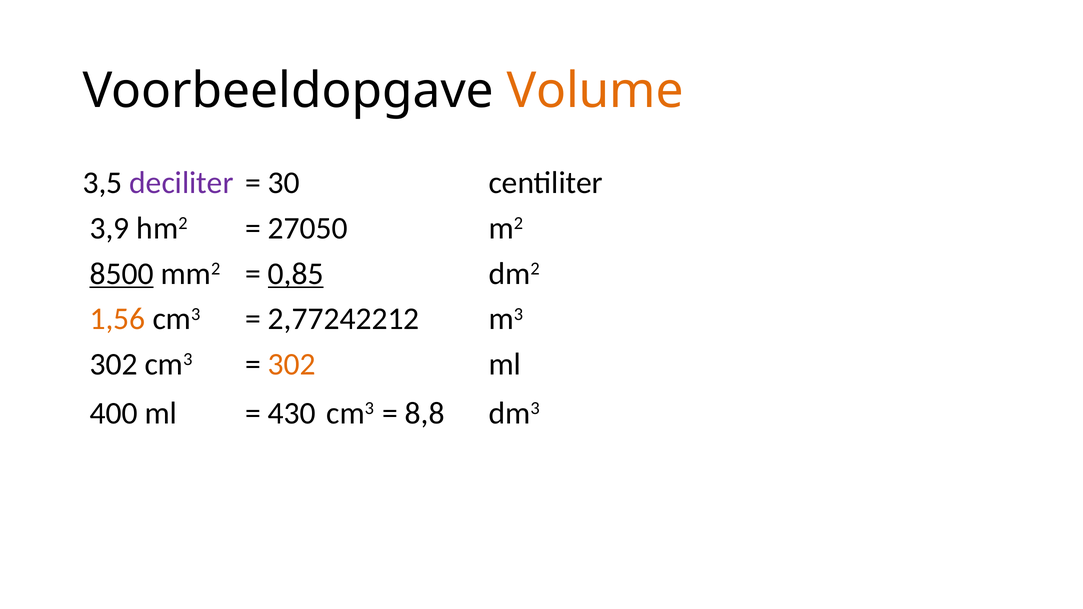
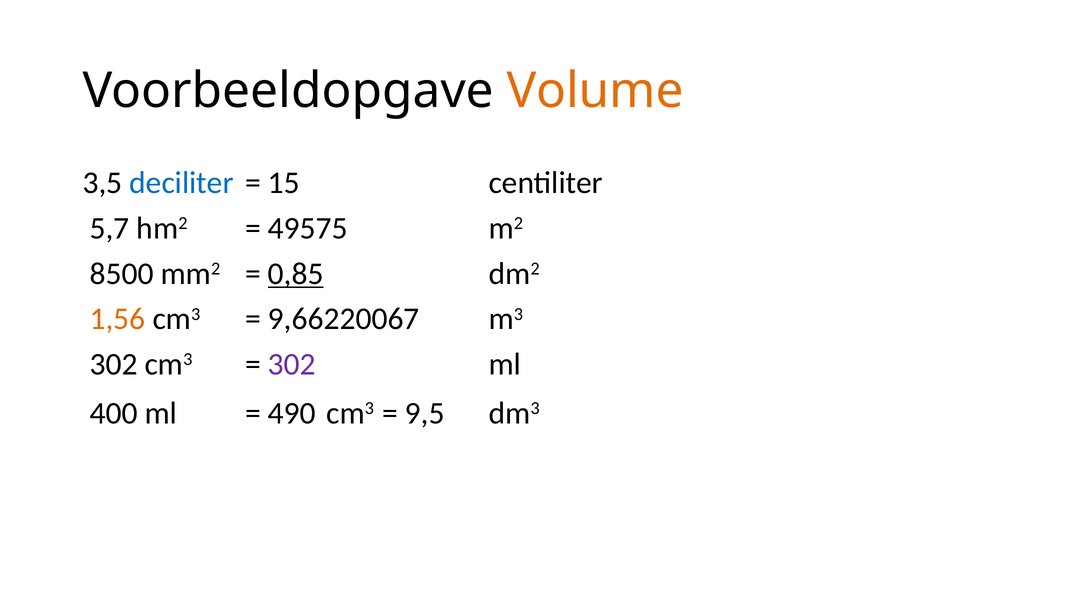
deciliter colour: purple -> blue (182, 183)
30: 30 -> 15 (284, 183)
3,9: 3,9 -> 5,7 (110, 228)
27050: 27050 -> 49575 (308, 228)
8500 underline: present -> none (122, 274)
2,77242212: 2,77242212 -> 9,66220067 (344, 319)
302 colour: orange -> purple (292, 364)
430: 430 -> 490 (292, 413)
8,8: 8,8 -> 9,5 (425, 413)
